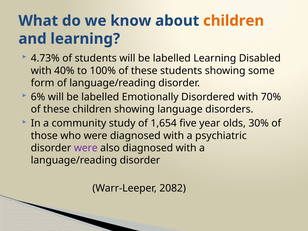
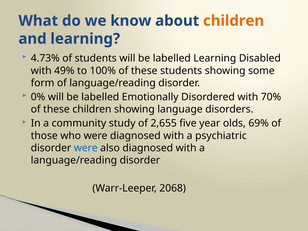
40%: 40% -> 49% (64, 71)
6%: 6% -> 0% (38, 97)
1,654: 1,654 -> 2,655 (164, 123)
30%: 30% -> 69% (259, 123)
were colour: purple -> blue (86, 148)
2082: 2082 -> 2068 (173, 188)
